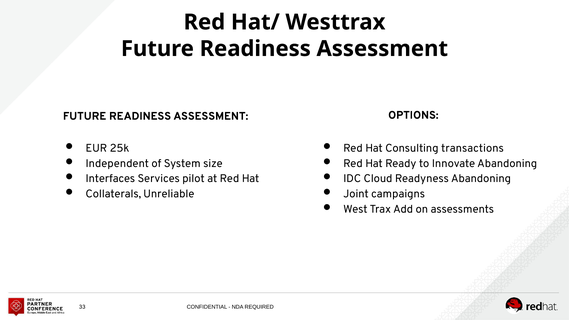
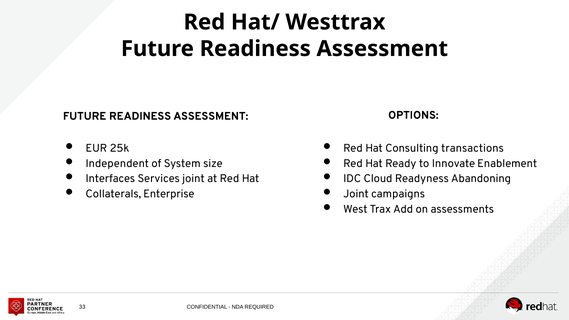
Innovate Abandoning: Abandoning -> Enablement (507, 163)
Services pilot: pilot -> joint (193, 179)
Unreliable: Unreliable -> Enterprise (169, 194)
